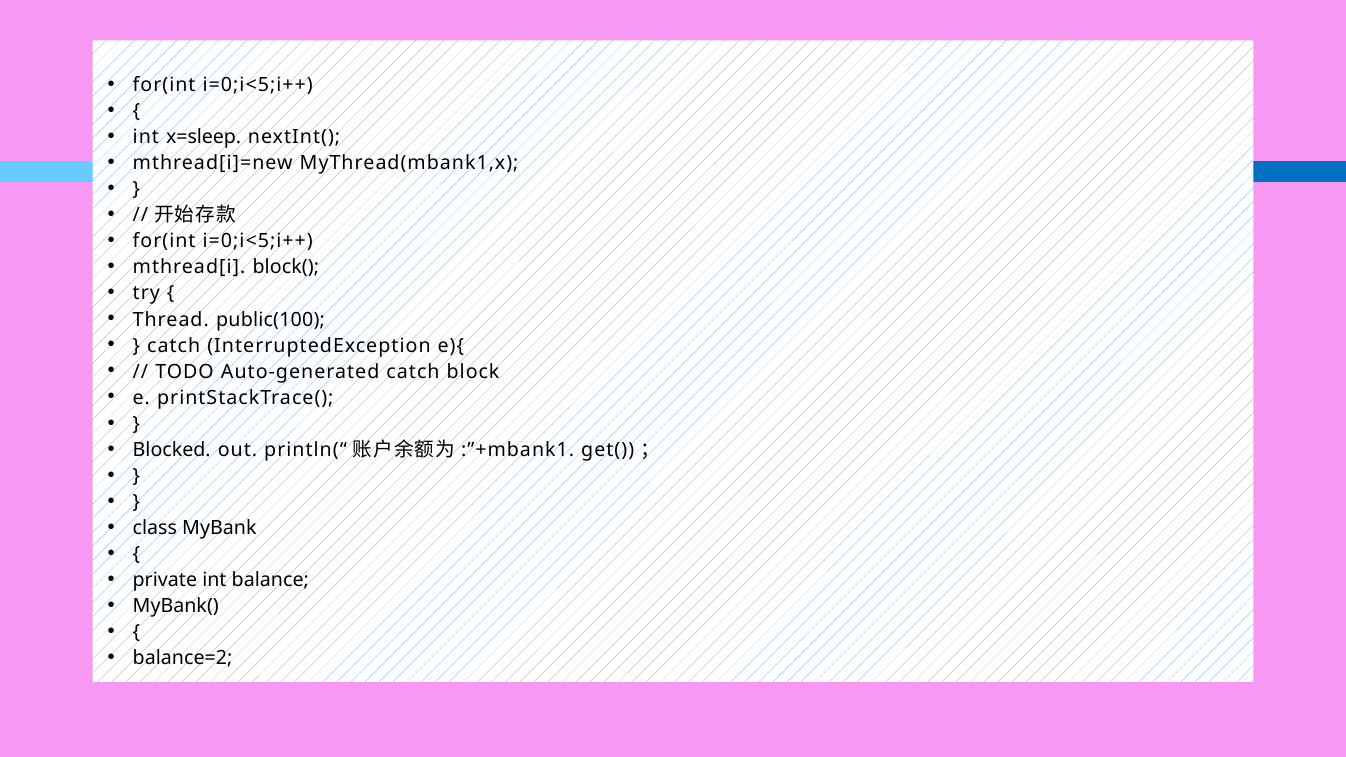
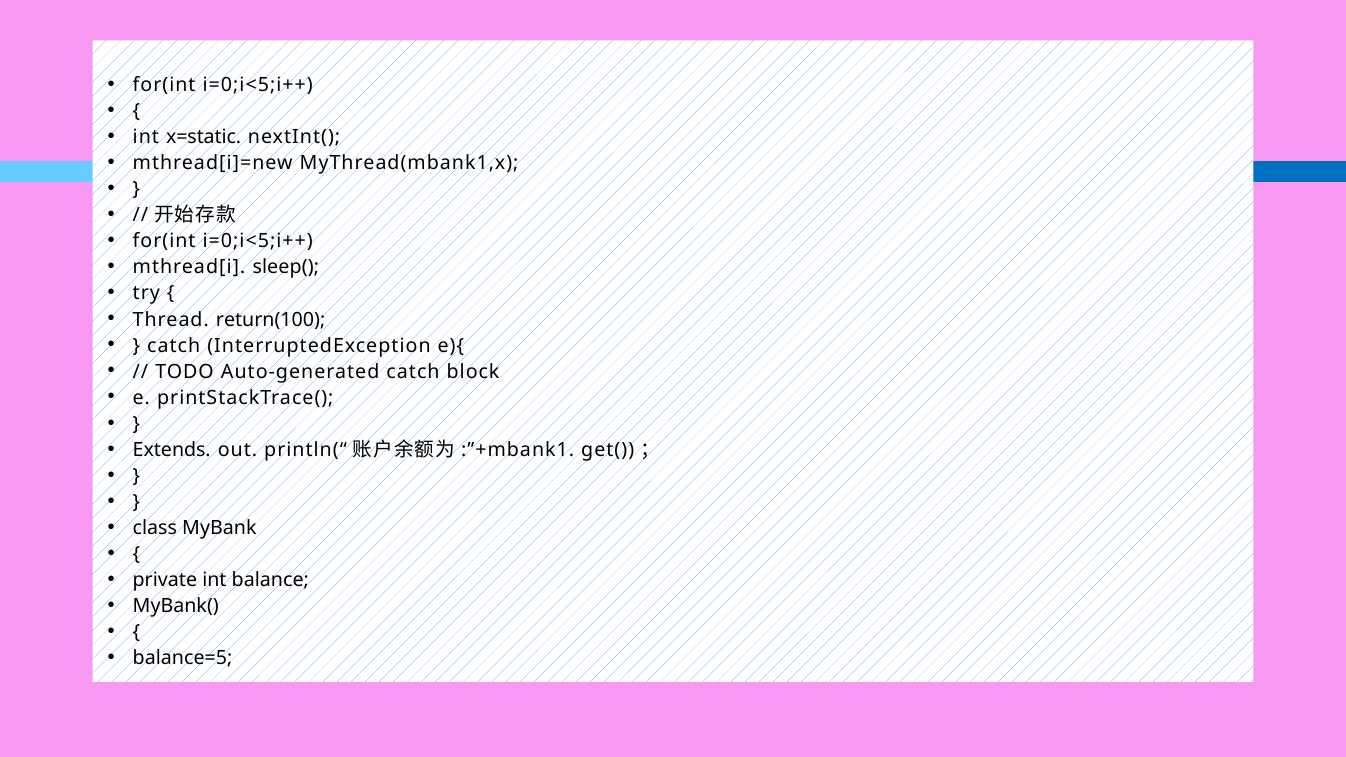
x=sleep: x=sleep -> x=static (204, 137)
block(: block( -> sleep( (286, 267)
public(100: public(100 -> return(100 (271, 320)
Blocked: Blocked -> Extends (172, 450)
balance=2: balance=2 -> balance=5 (183, 659)
